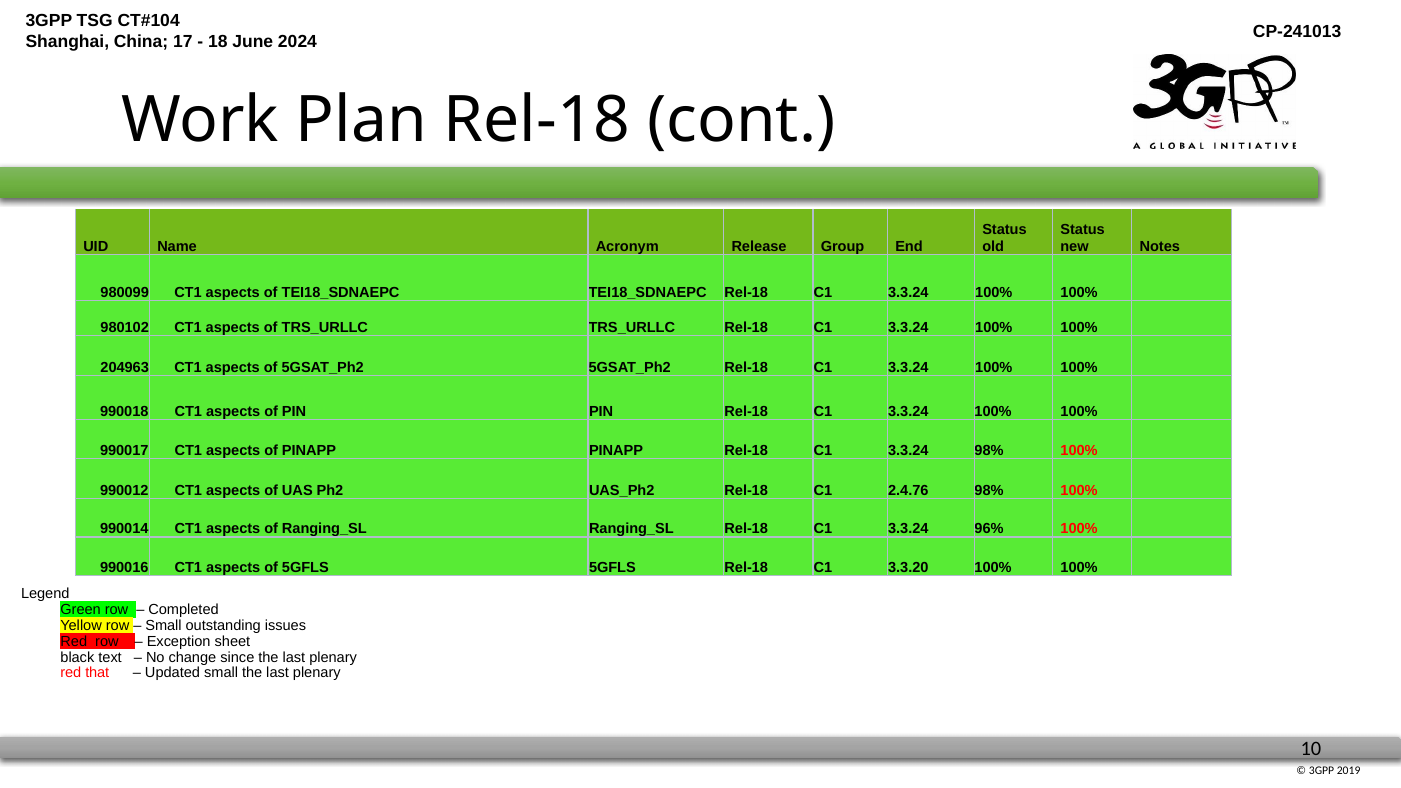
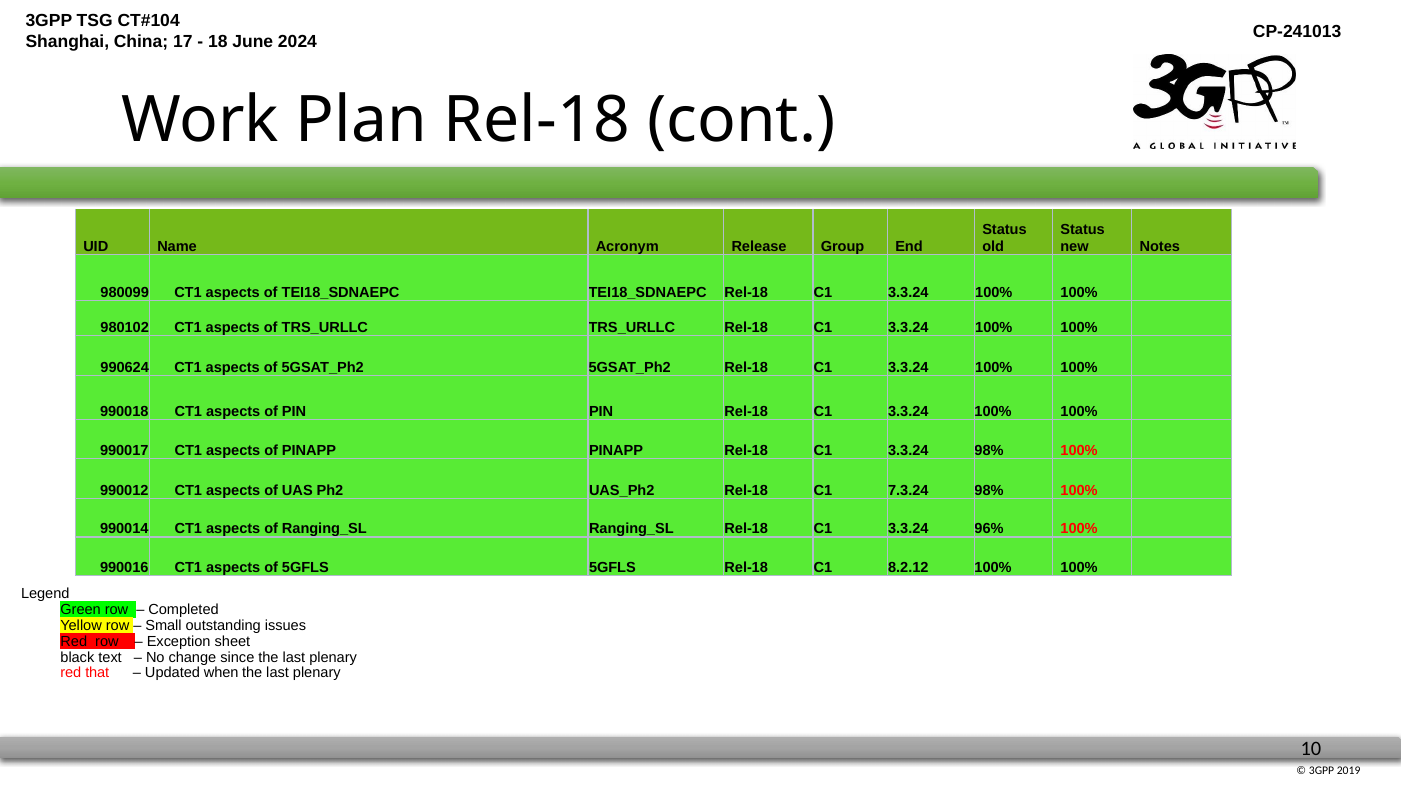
204963: 204963 -> 990624 (125, 367)
2.4.76: 2.4.76 -> 7.3.24 (908, 490)
3.3.20: 3.3.20 -> 8.2.12 (908, 568)
Updated small: small -> when (221, 673)
